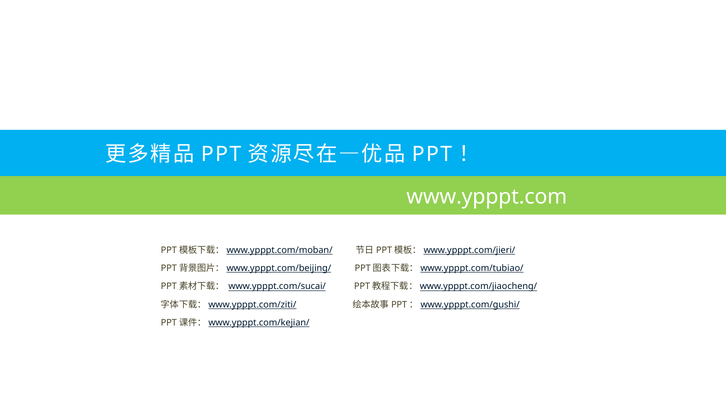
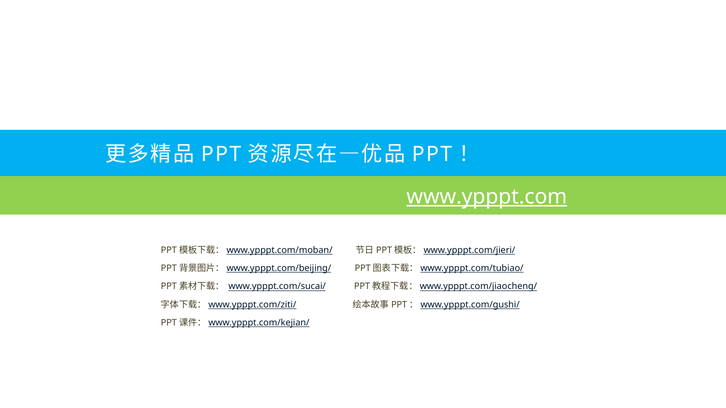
www.ypppt.com underline: none -> present (487, 197)
